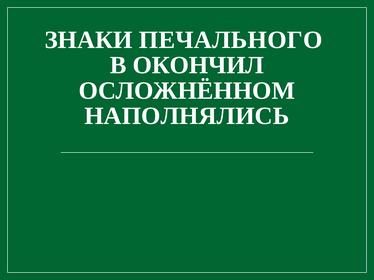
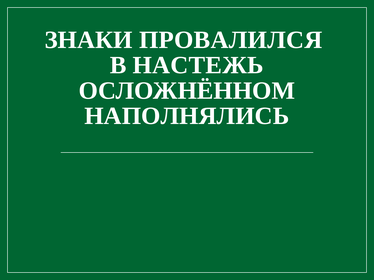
ПЕЧАЛЬНОГО: ПЕЧАЛЬНОГО -> ПРОВАЛИЛСЯ (231, 40)
ОКОНЧИЛ: ОКОНЧИЛ -> НАСТЕЖЬ (198, 65)
